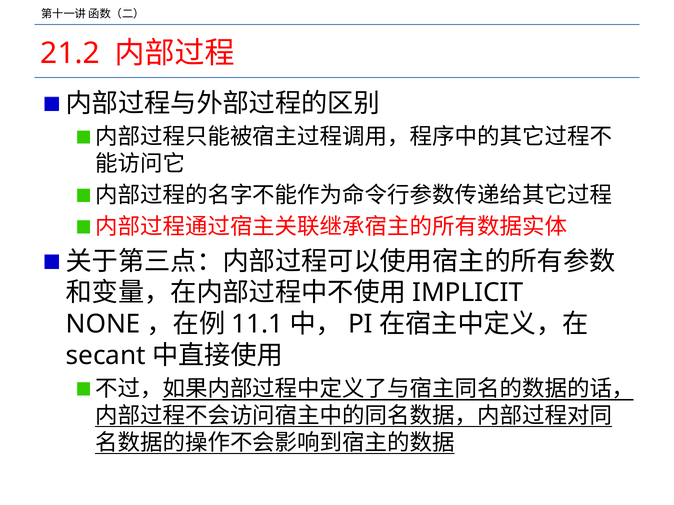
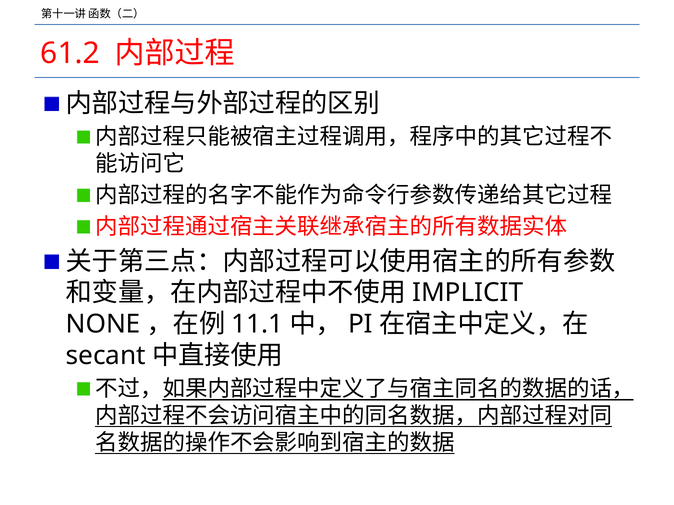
21.2: 21.2 -> 61.2 (70, 53)
